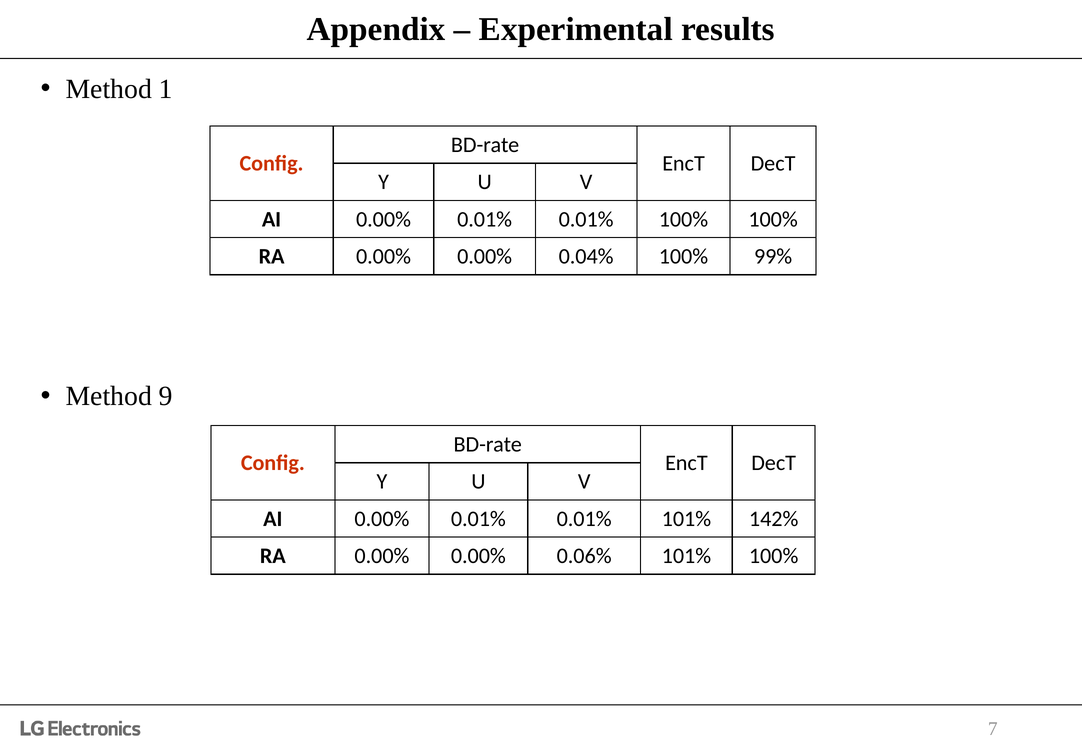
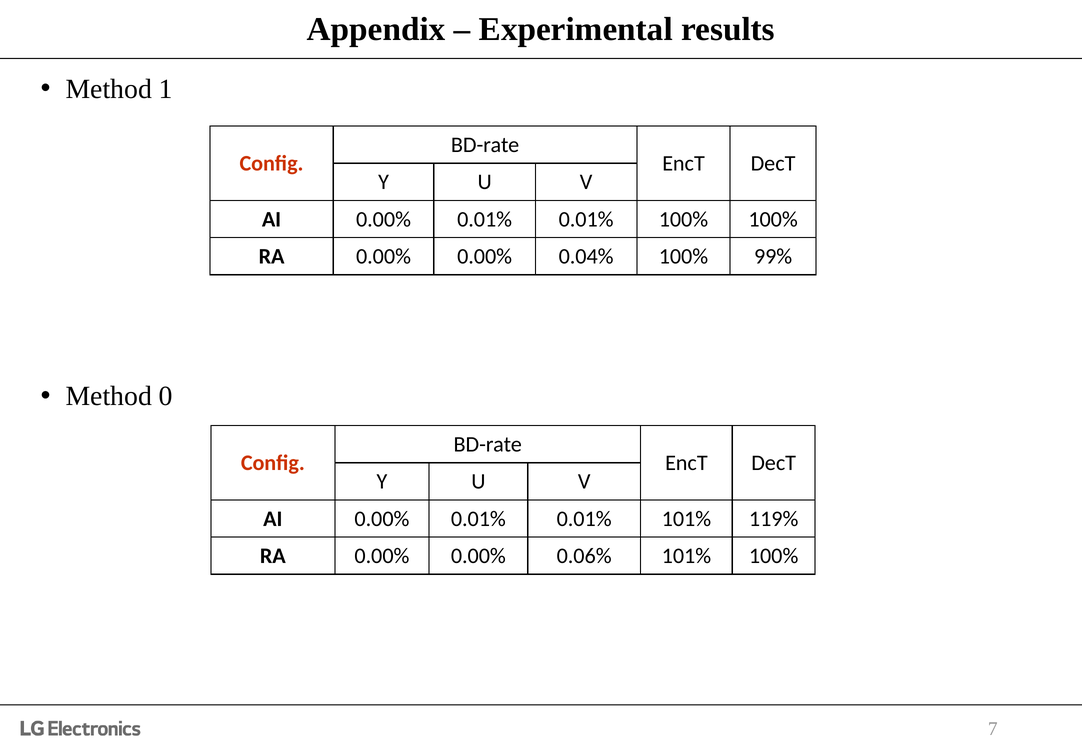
9: 9 -> 0 (166, 396)
142%: 142% -> 119% (774, 519)
